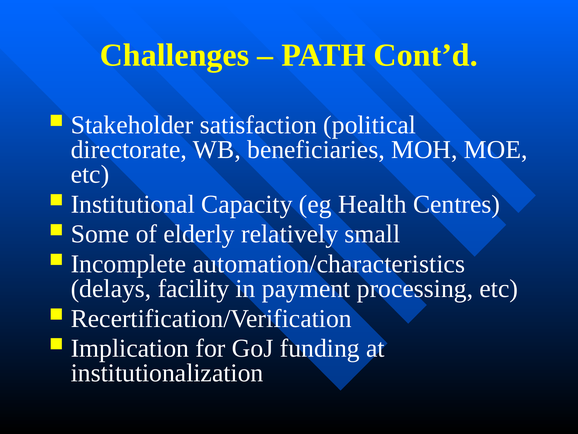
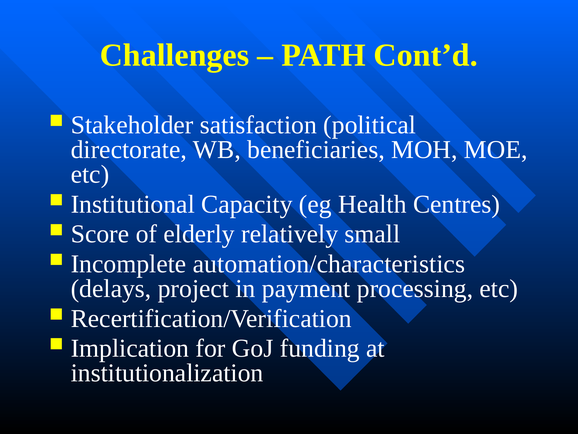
Some: Some -> Score (100, 234)
facility: facility -> project (193, 288)
